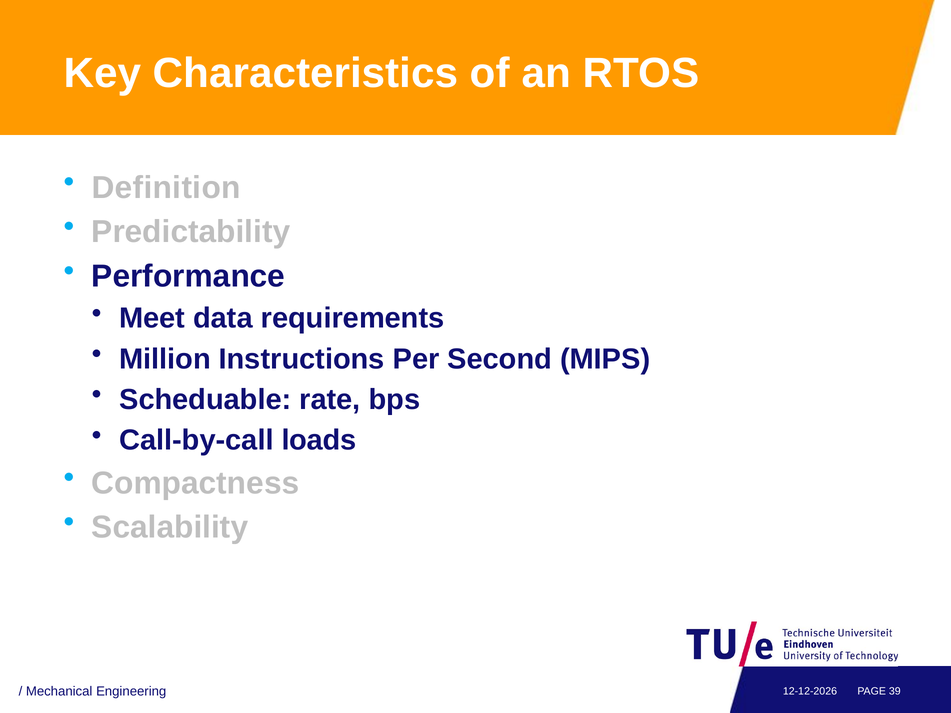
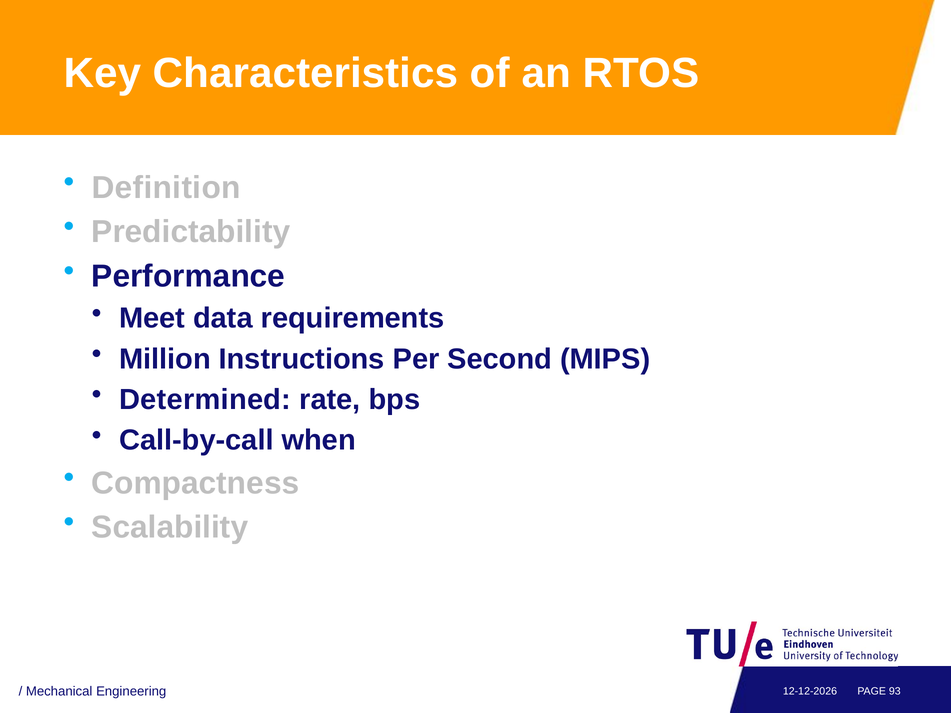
Scheduable: Scheduable -> Determined (205, 400)
loads: loads -> when (319, 440)
39: 39 -> 93 (895, 691)
